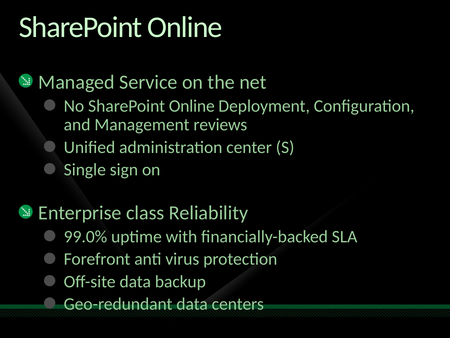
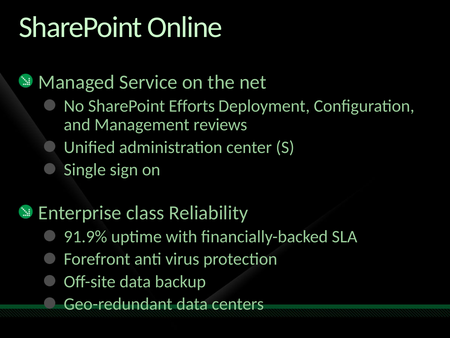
No SharePoint Online: Online -> Efforts (192, 106)
99.0%: 99.0% -> 91.9% (85, 236)
